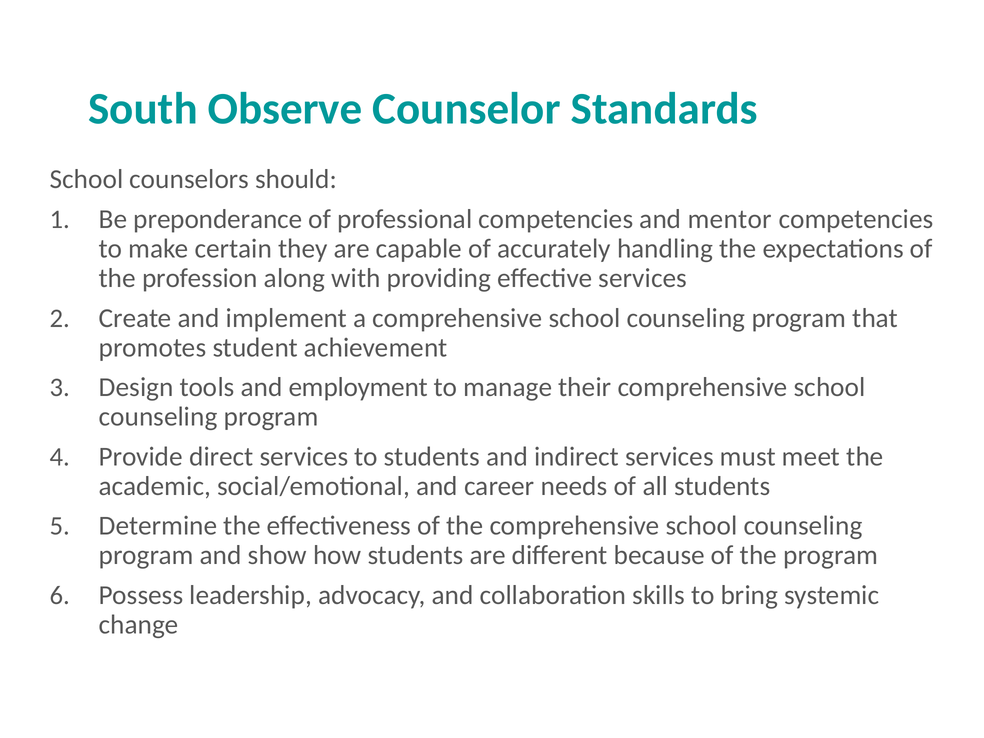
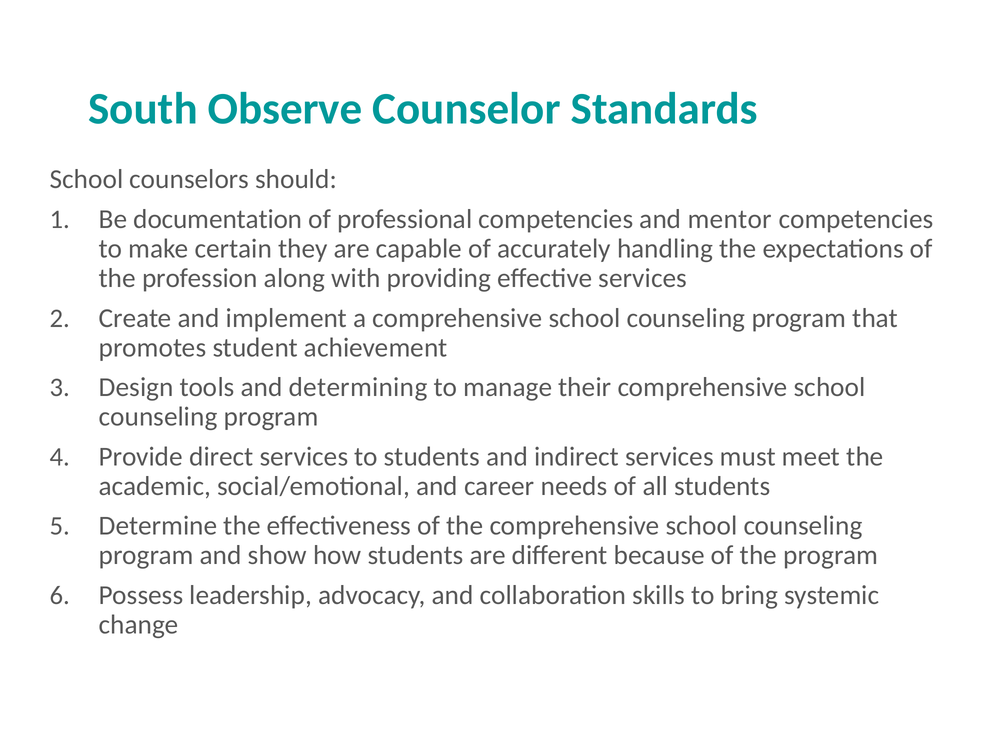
preponderance: preponderance -> documentation (218, 219)
employment: employment -> determining (358, 387)
